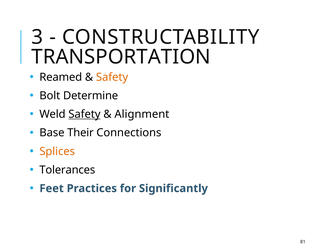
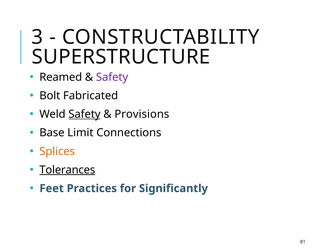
TRANSPORTATION: TRANSPORTATION -> SUPERSTRUCTURE (121, 57)
Safety colour: orange -> purple (112, 77)
Determine: Determine -> Fabricated (91, 95)
Alignment: Alignment -> Provisions (142, 114)
Their: Their -> Limit (80, 133)
Tolerances underline: none -> present (67, 170)
